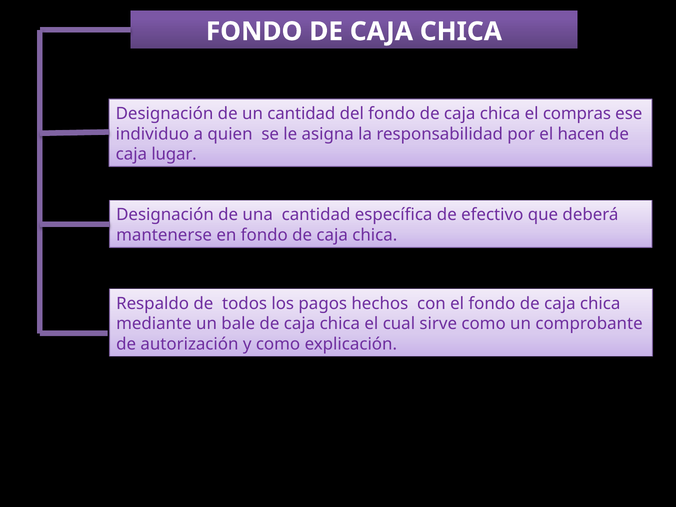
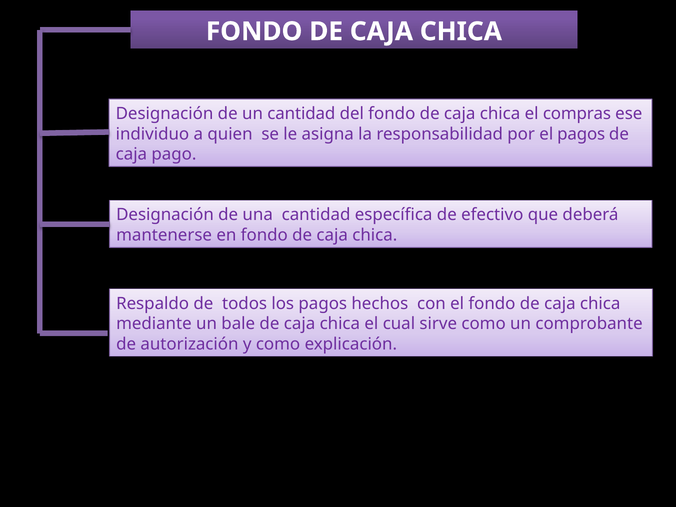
el hacen: hacen -> pagos (581, 134)
lugar: lugar -> pago (174, 154)
